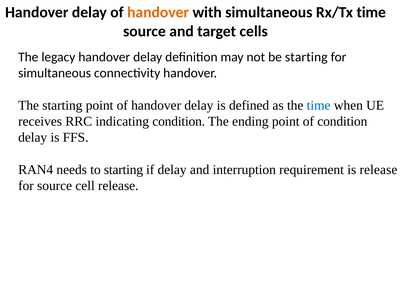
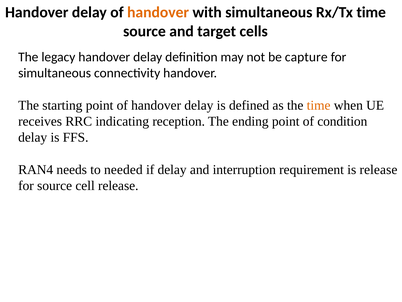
be starting: starting -> capture (306, 57)
time colour: blue -> orange (319, 105)
indicating condition: condition -> reception (179, 121)
to starting: starting -> needed (123, 169)
